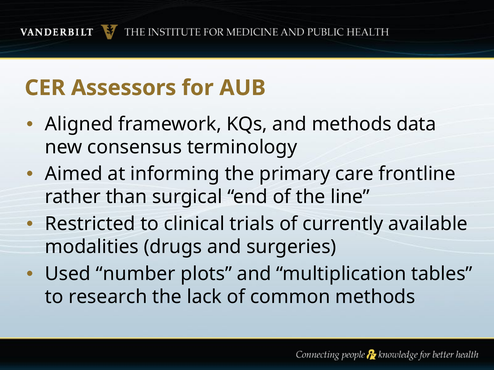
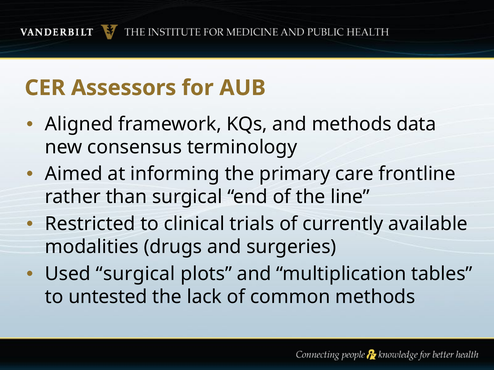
Used number: number -> surgical (136, 274)
research: research -> untested (108, 297)
